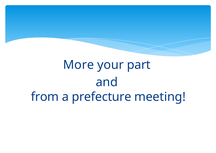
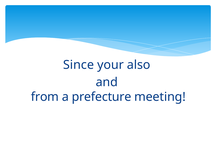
More: More -> Since (79, 65)
part: part -> also (139, 65)
